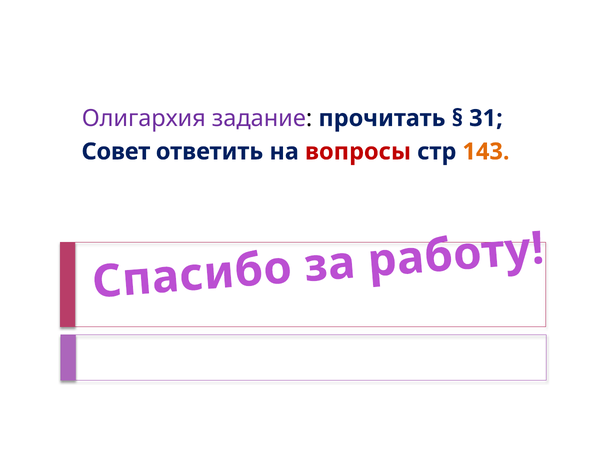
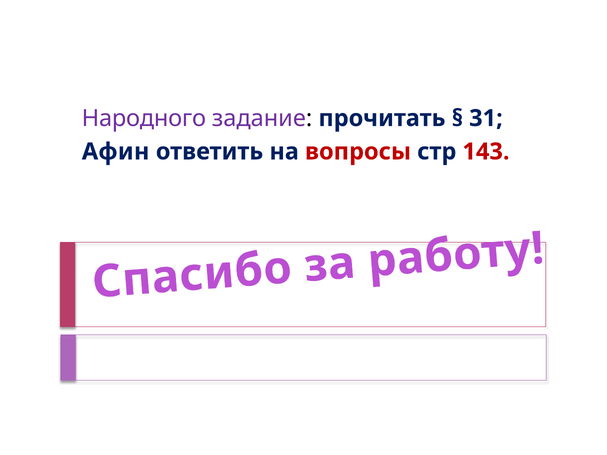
Олигархия: Олигархия -> Народного (144, 118)
Совет: Совет -> Афин (116, 152)
143 colour: orange -> red (486, 152)
